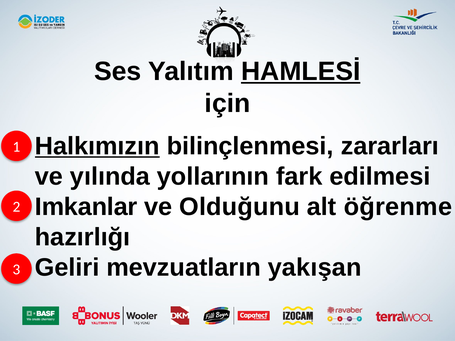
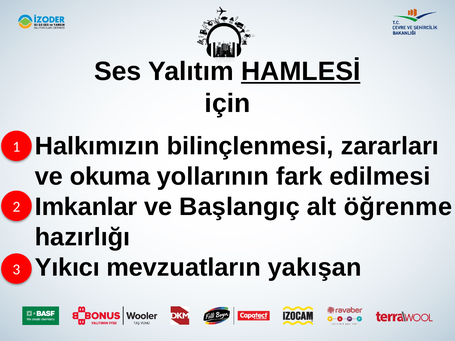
Halkımızın underline: present -> none (97, 146)
yılında: yılında -> okuma (110, 177)
Olduğunu: Olduğunu -> Başlangıç (240, 207)
Geliri: Geliri -> Yıkıcı (67, 268)
